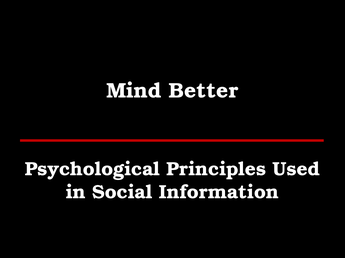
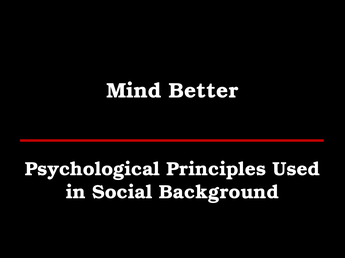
Information: Information -> Background (219, 193)
